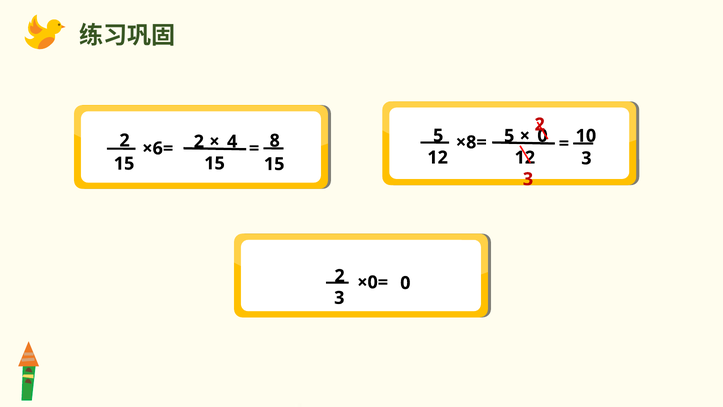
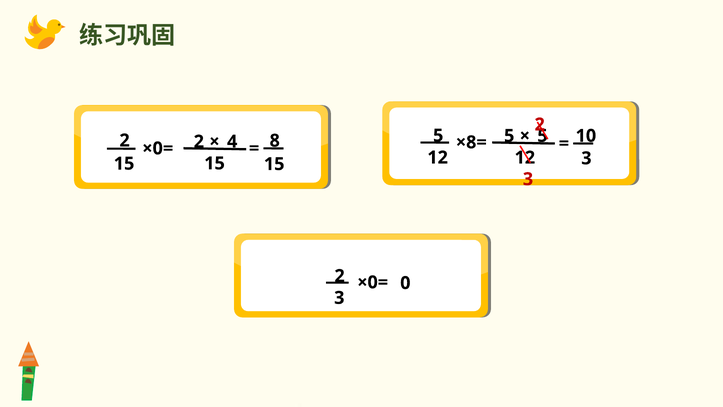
5 0: 0 -> 5 (542, 136)
×6=: ×6= -> ×0= (158, 148)
